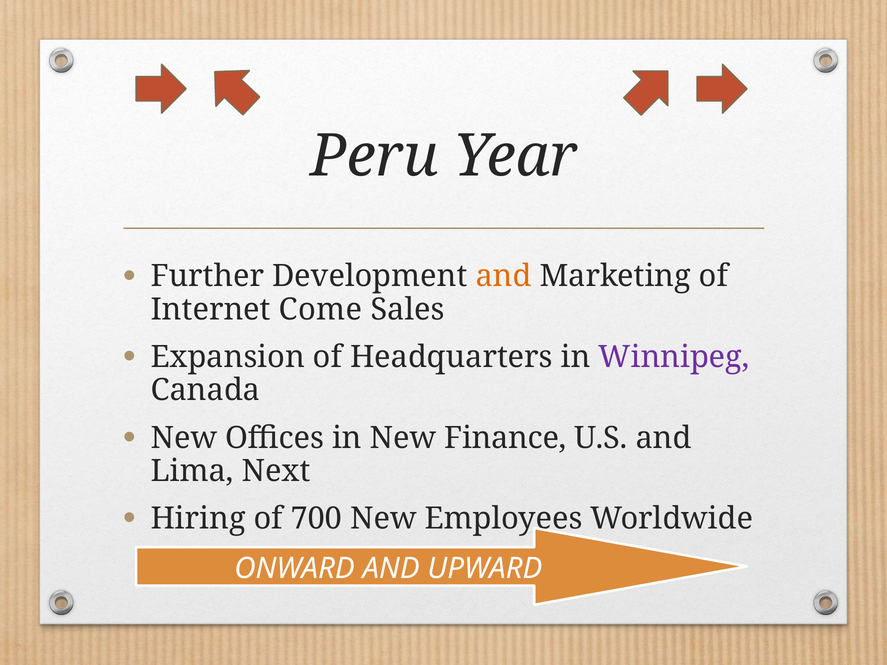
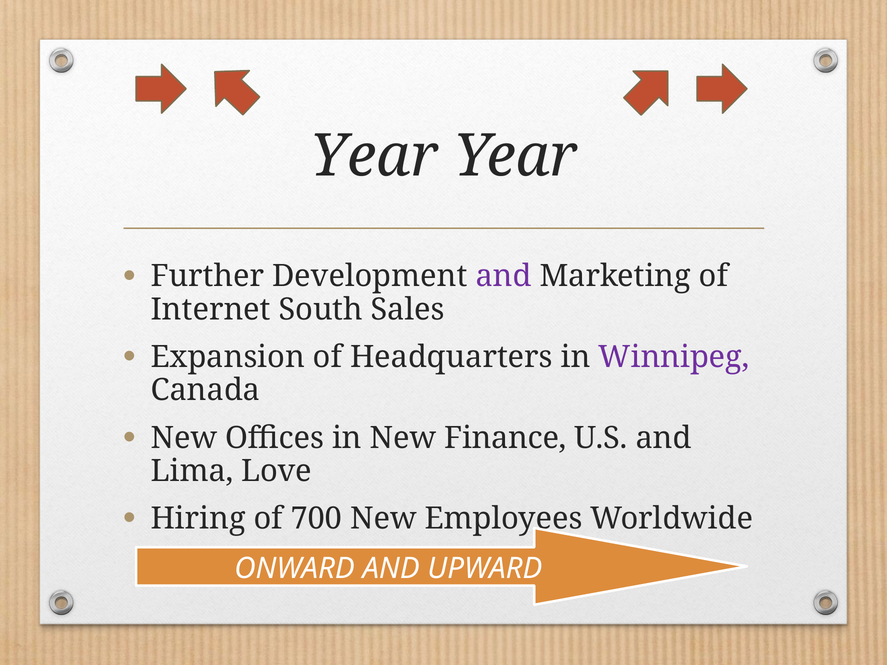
Peru: Peru -> Year (374, 156)
and colour: orange -> purple (504, 276)
Come: Come -> South (321, 310)
Next: Next -> Love (276, 471)
